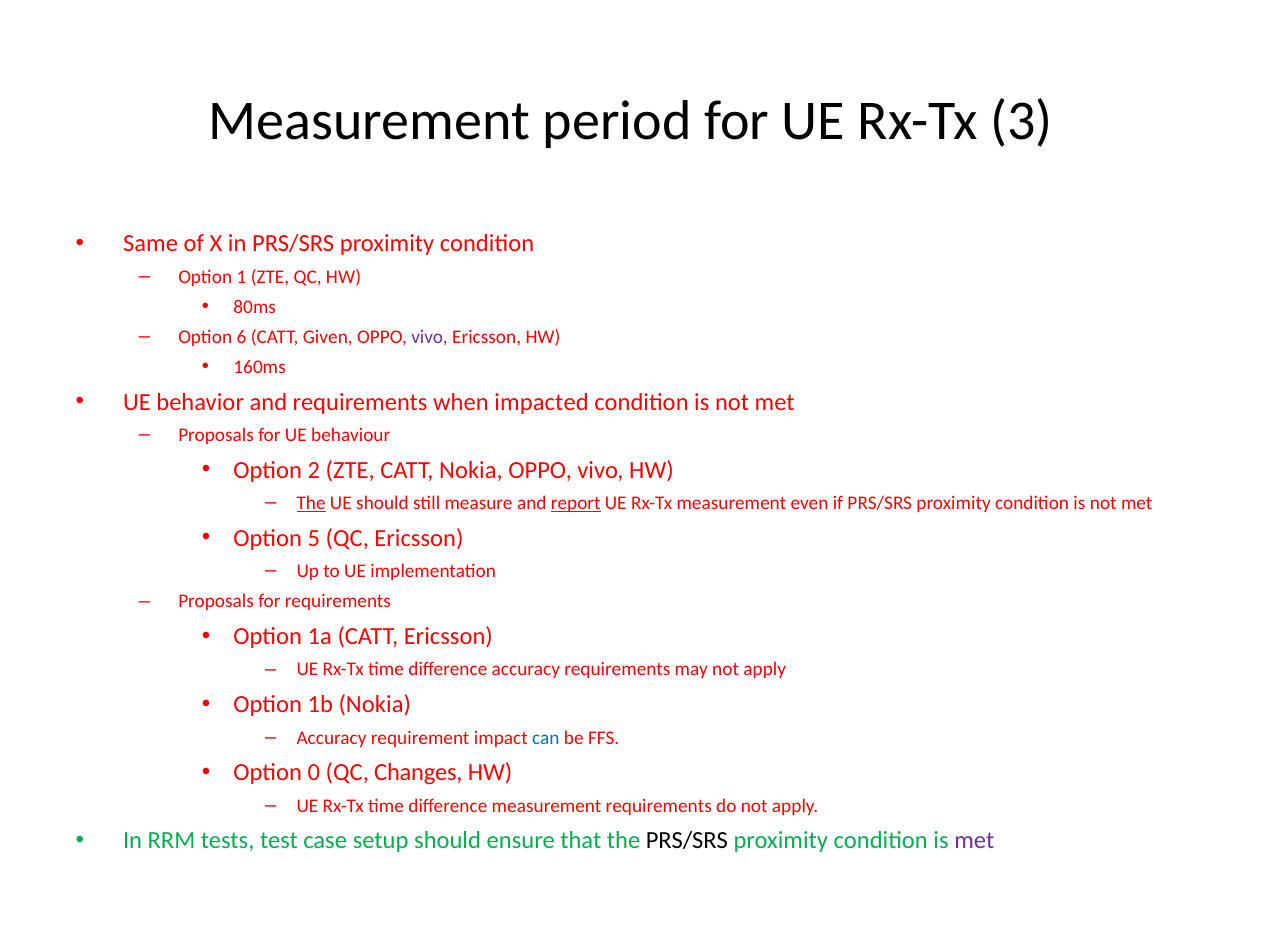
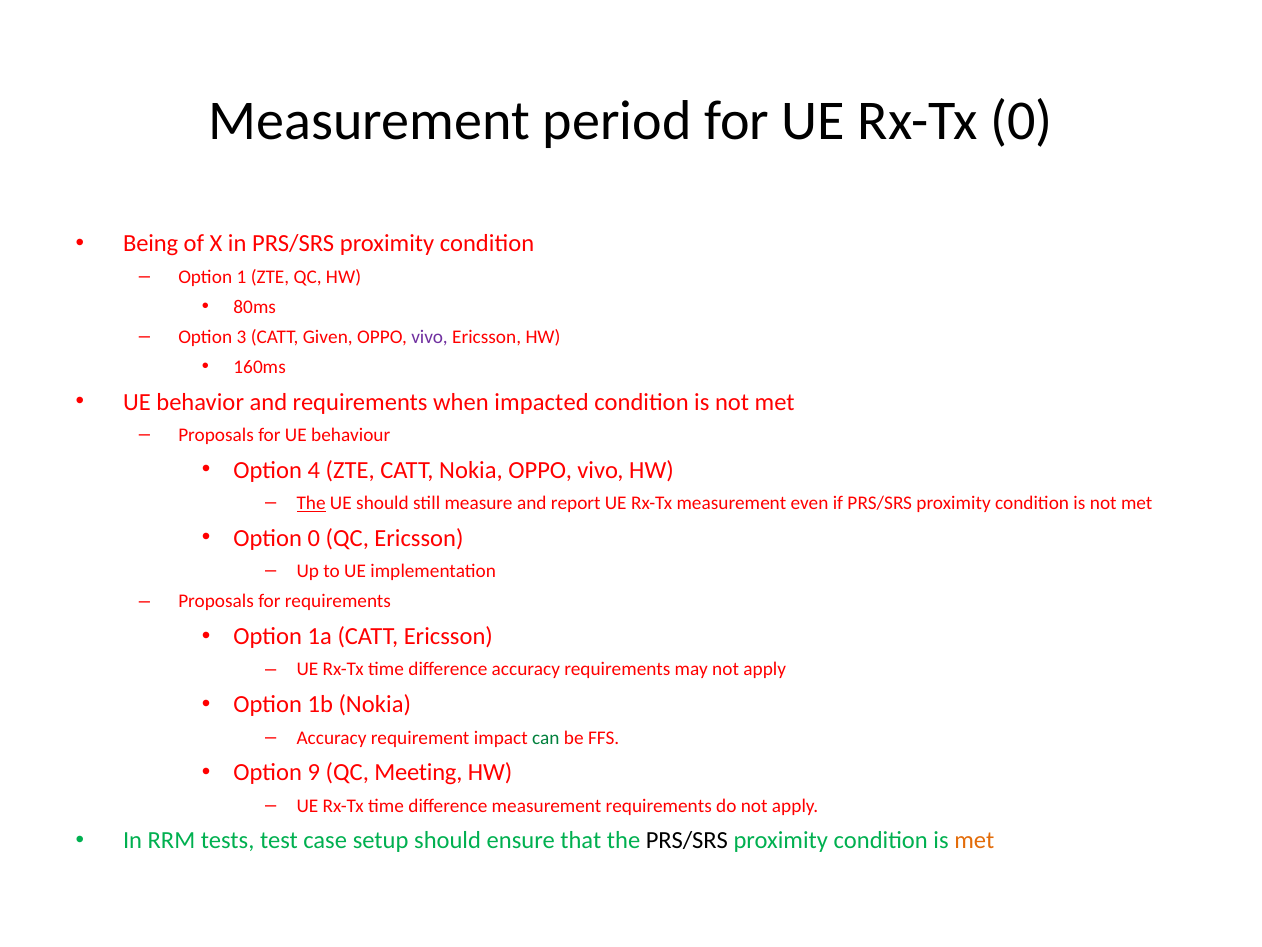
Rx-Tx 3: 3 -> 0 (1021, 121)
Same: Same -> Being (151, 244)
6: 6 -> 3 (241, 337)
2: 2 -> 4 (314, 470)
report underline: present -> none (576, 503)
Option 5: 5 -> 0 (314, 538)
can colour: blue -> green (546, 737)
0: 0 -> 9 (314, 772)
Changes: Changes -> Meeting (418, 772)
met colour: purple -> orange (974, 840)
